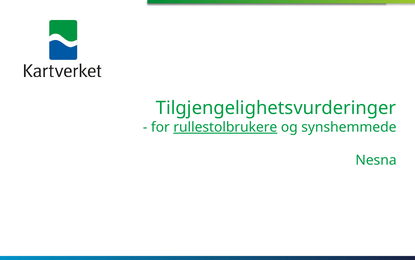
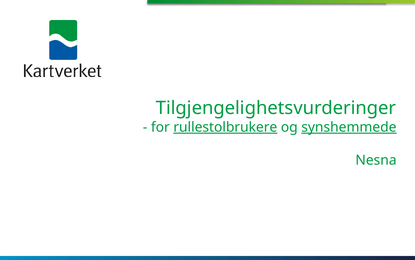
synshemmede underline: none -> present (349, 127)
